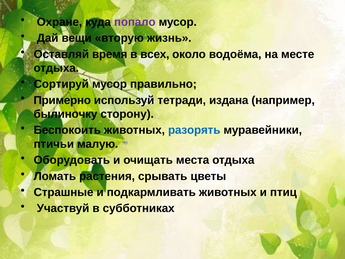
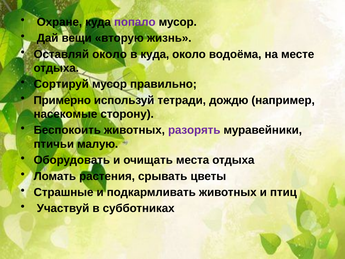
Оставляй время: время -> около (110, 54)
в всех: всех -> куда (155, 54)
издана: издана -> дождю (229, 100)
былиночку: былиночку -> насекомые (65, 114)
разорять colour: blue -> purple (194, 130)
